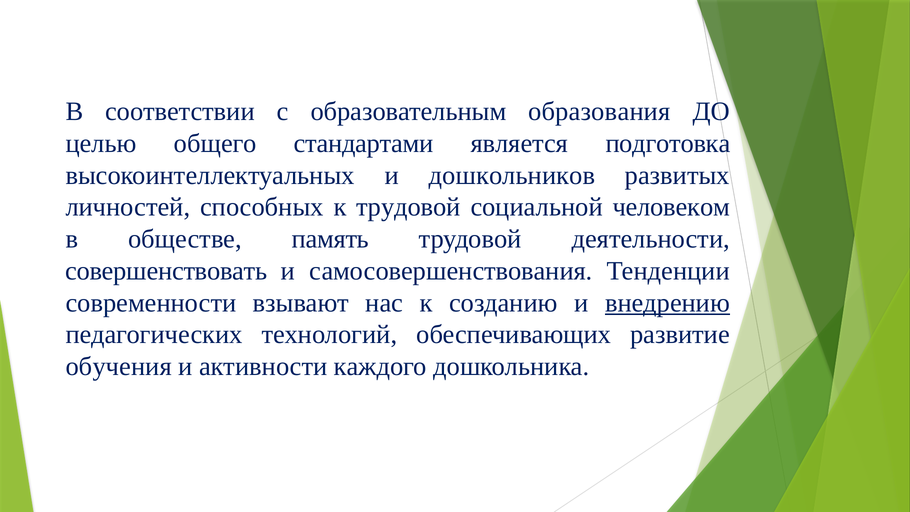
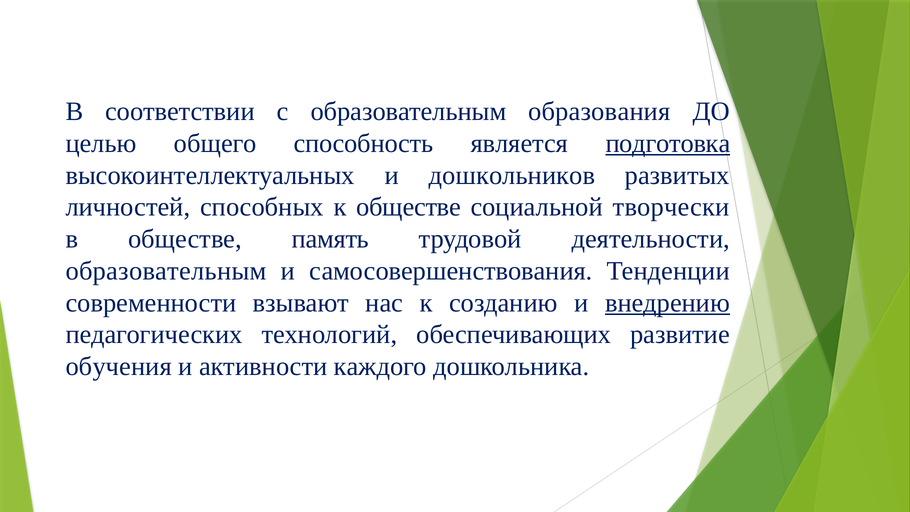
стандартами: стандартами -> способность (364, 143)
подготовка underline: none -> present (668, 143)
к трудовой: трудовой -> обществе (409, 207)
человеком: человеком -> творчески (671, 207)
совершенствовать: совершенствовать -> образовательным (166, 271)
